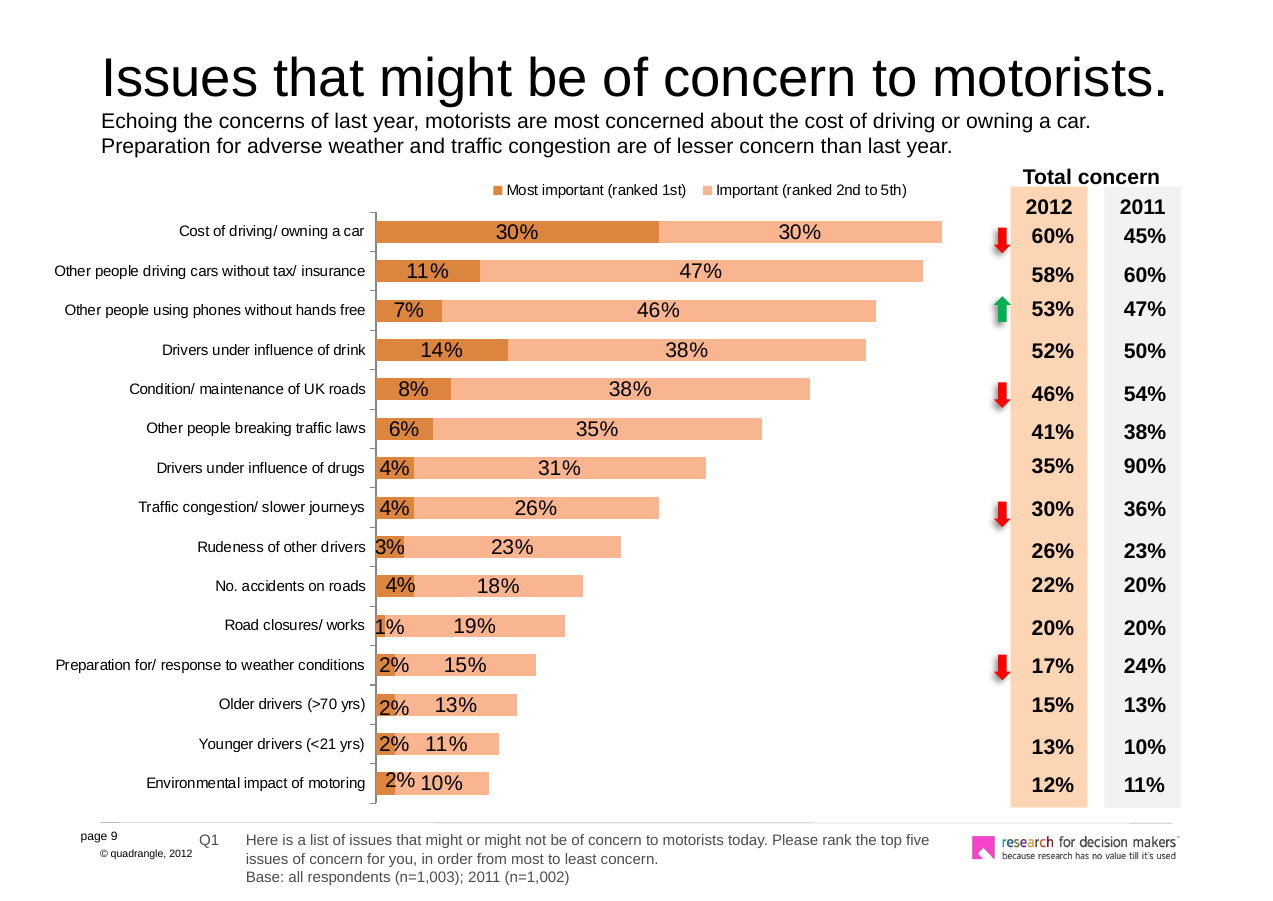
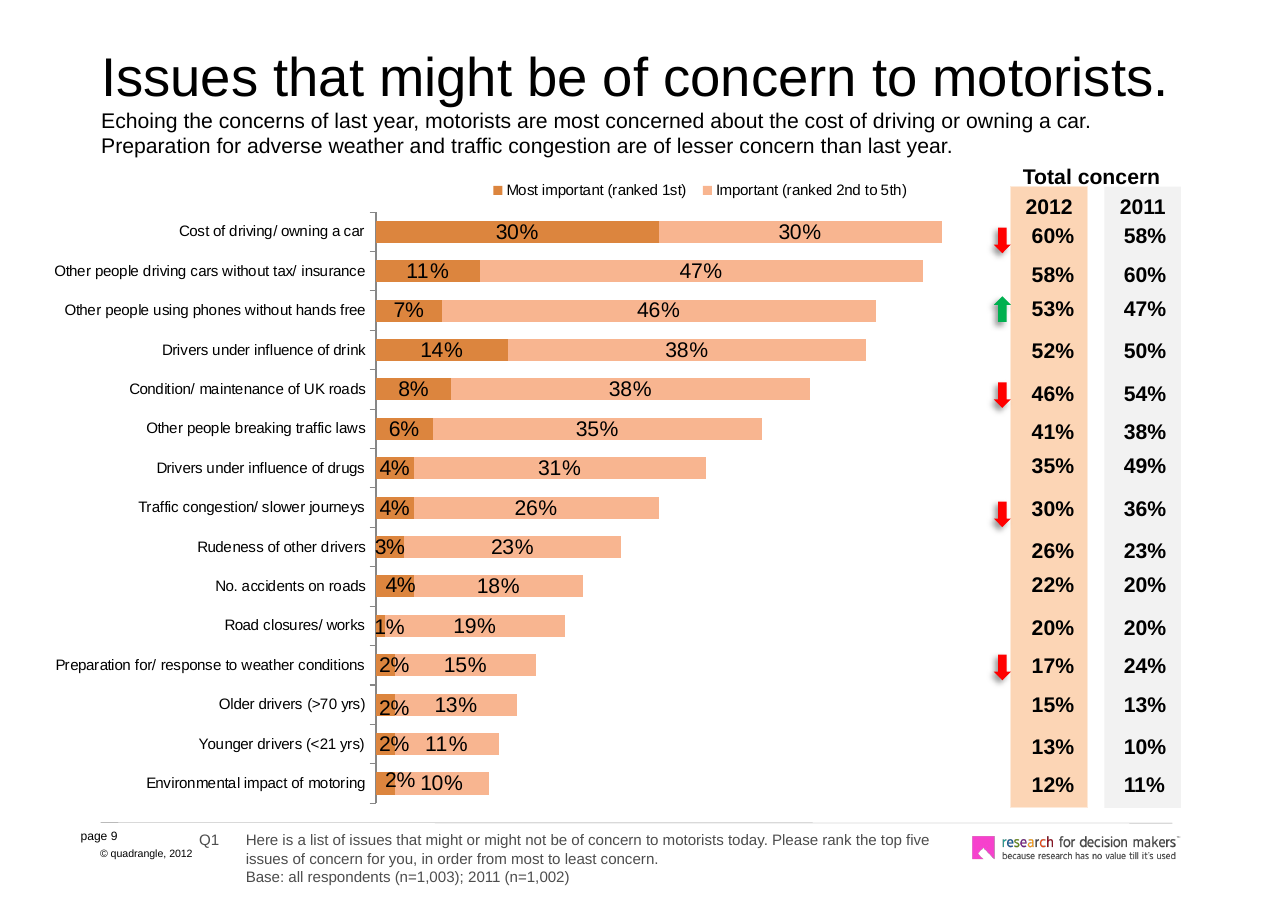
45%: 45% -> 58% (1145, 237)
90%: 90% -> 49% (1145, 467)
